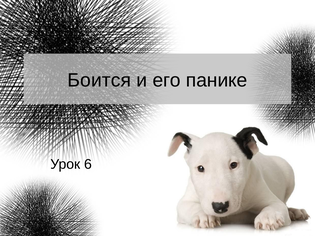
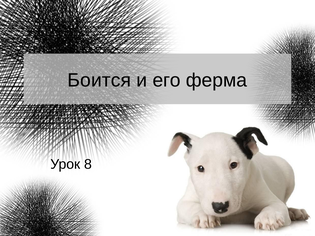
панике: панике -> ферма (217, 80)
6: 6 -> 8 (88, 164)
